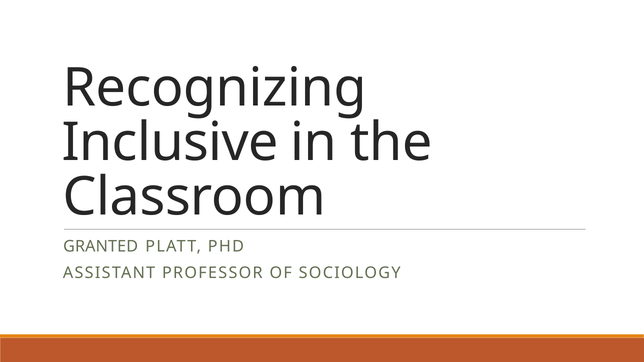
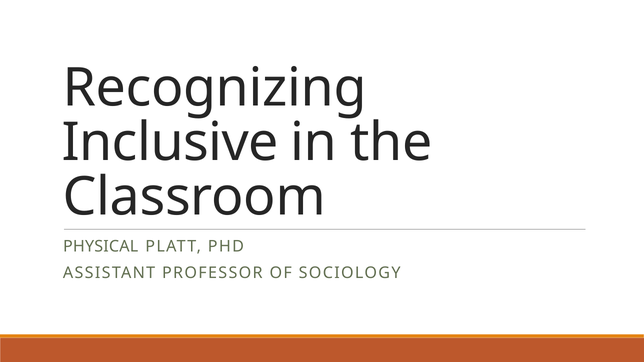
GRANTED: GRANTED -> PHYSICAL (101, 246)
